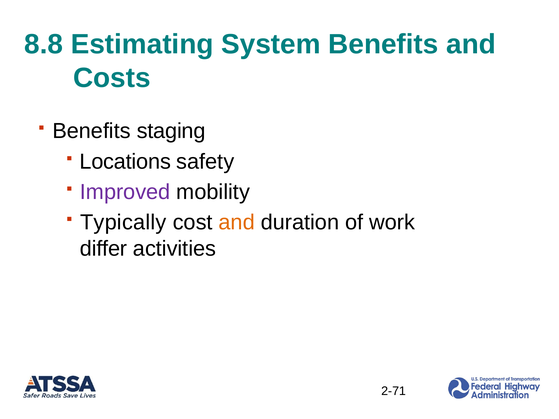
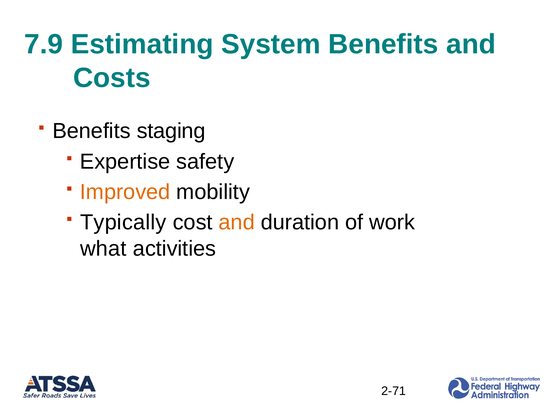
8.8: 8.8 -> 7.9 (44, 44)
Locations: Locations -> Expertise (125, 162)
Improved colour: purple -> orange (125, 192)
differ: differ -> what (103, 249)
